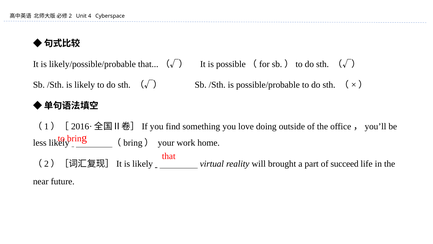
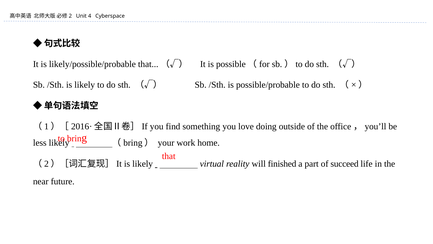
brought: brought -> finished (282, 163)
